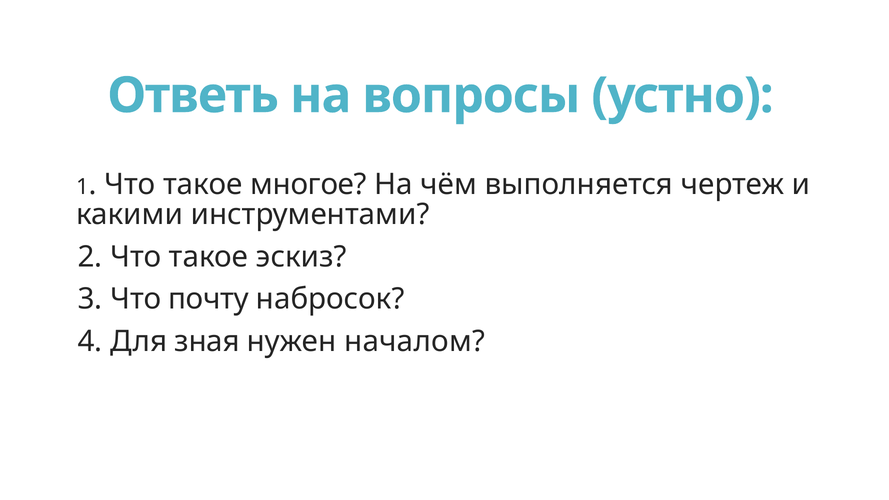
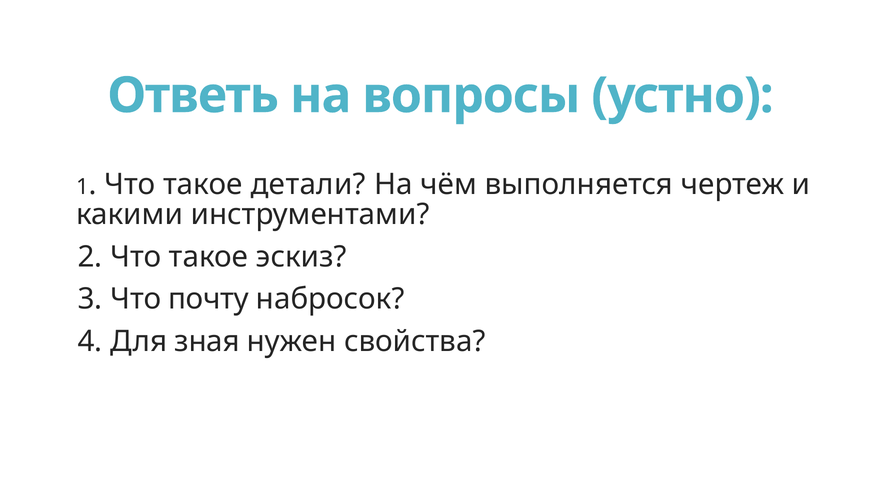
многое: многое -> детали (308, 184)
началом: началом -> свойства (415, 342)
